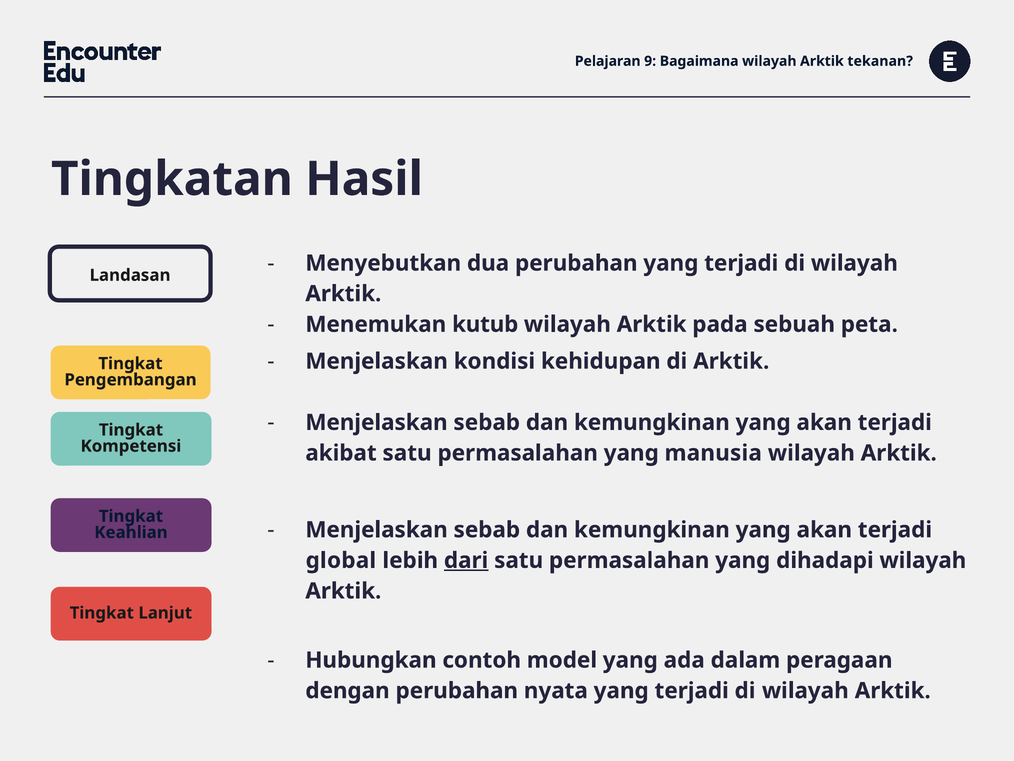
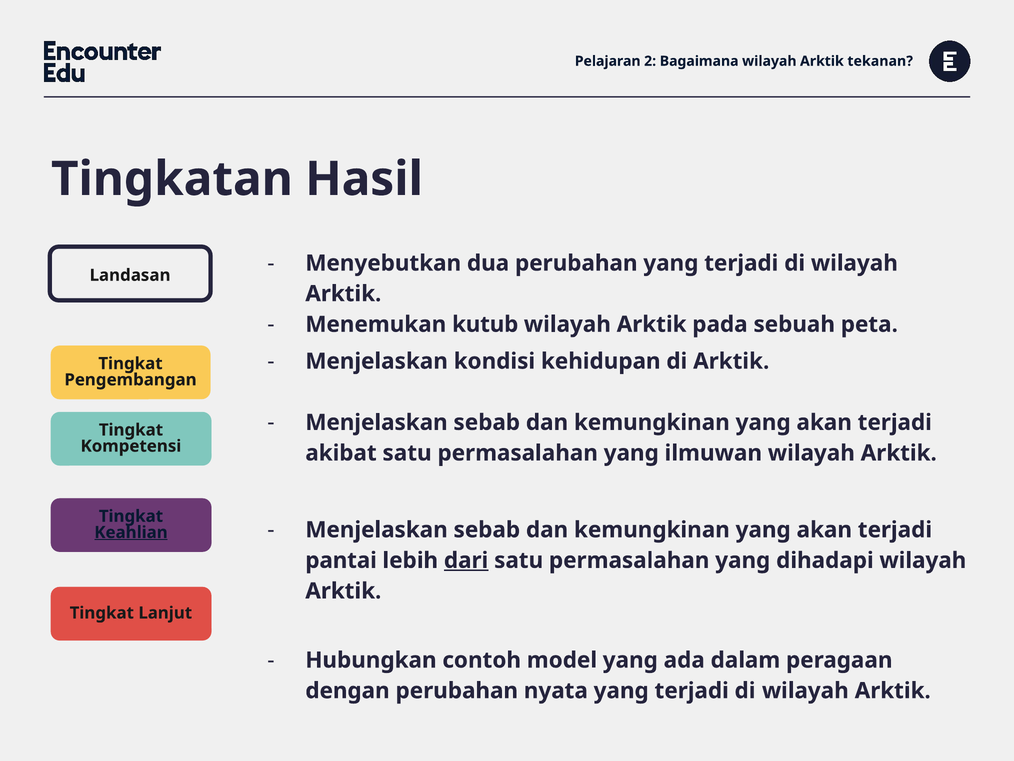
9: 9 -> 2 (650, 61)
manusia: manusia -> ilmuwan (713, 453)
Keahlian underline: none -> present (131, 532)
global: global -> pantai (341, 560)
